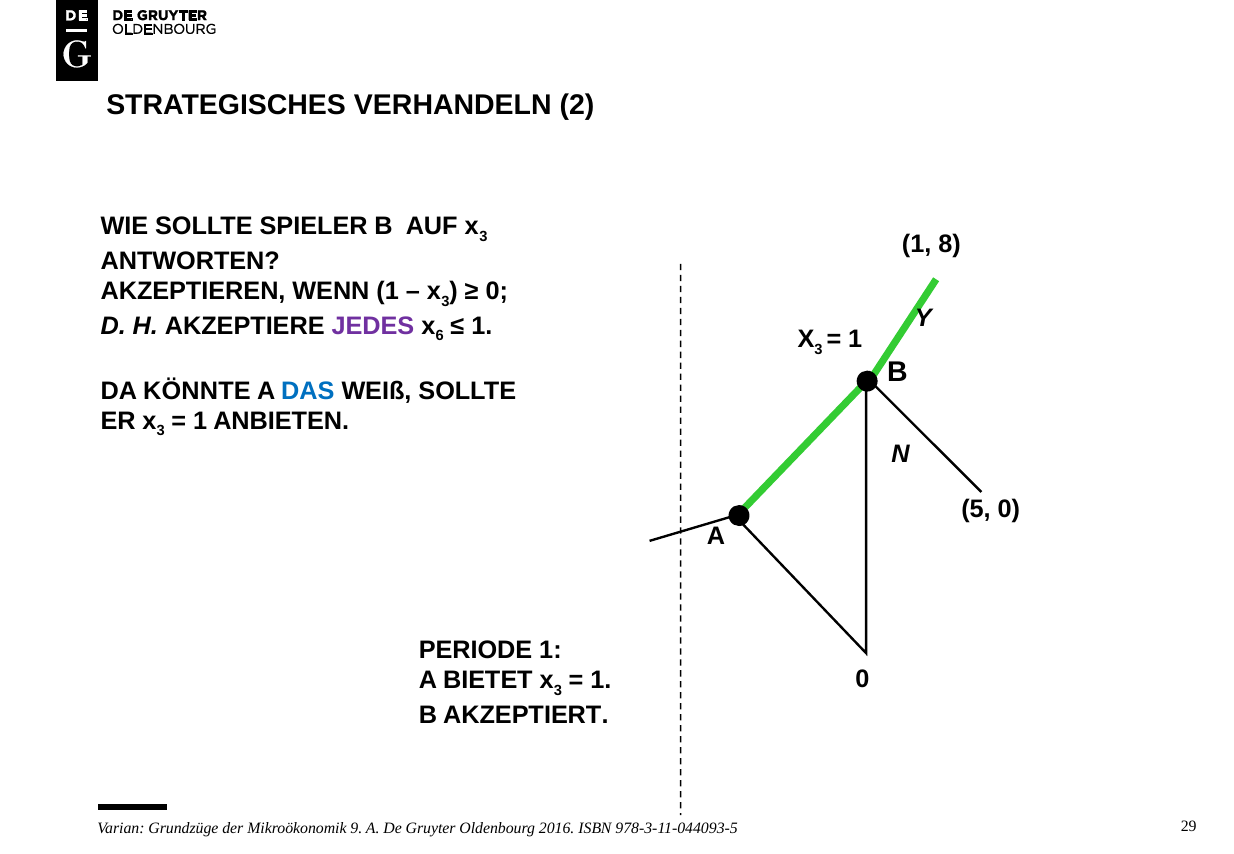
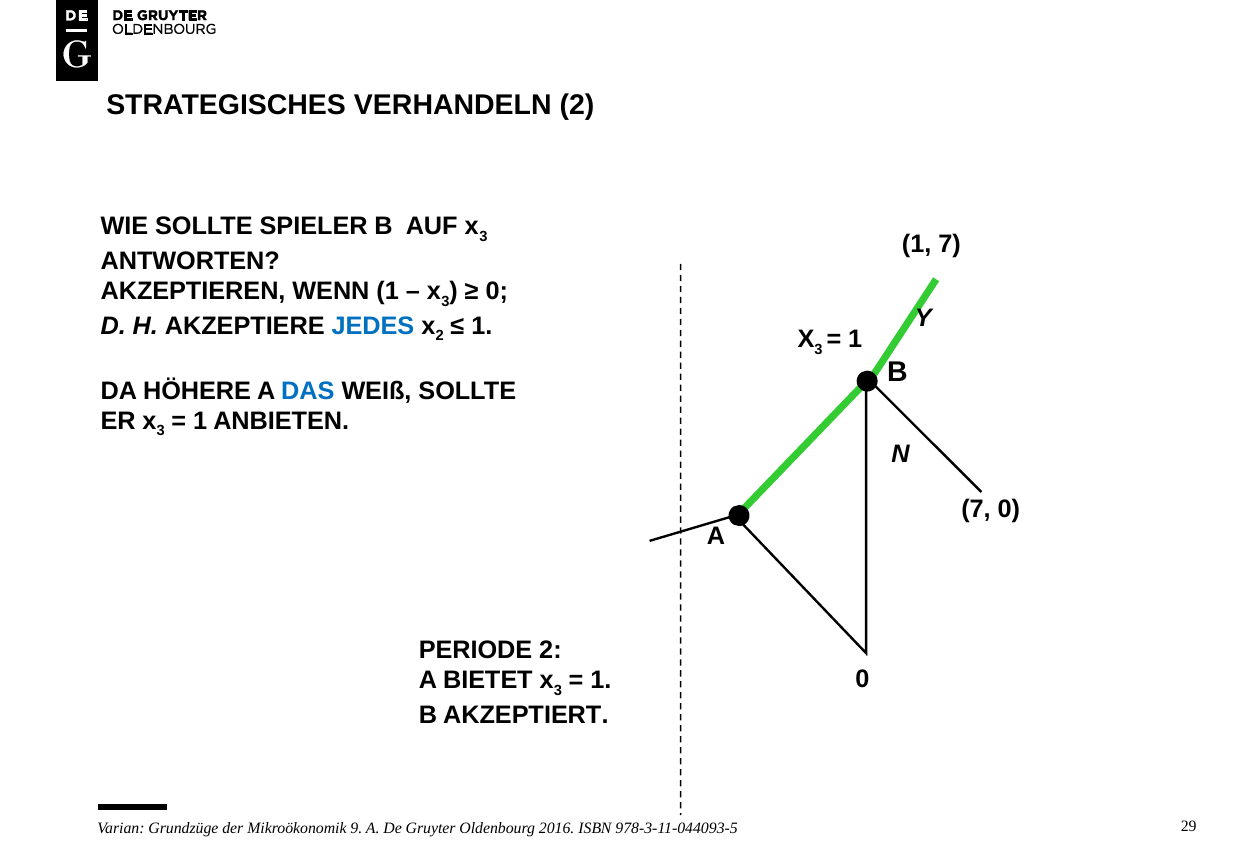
1 8: 8 -> 7 (950, 244)
JEDES colour: purple -> blue (373, 326)
6: 6 -> 2 (440, 336)
KÖNNTE: KÖNNTE -> HÖHERE (197, 391)
5: 5 -> 7 (976, 509)
PERIODE 1: 1 -> 2 (550, 650)
